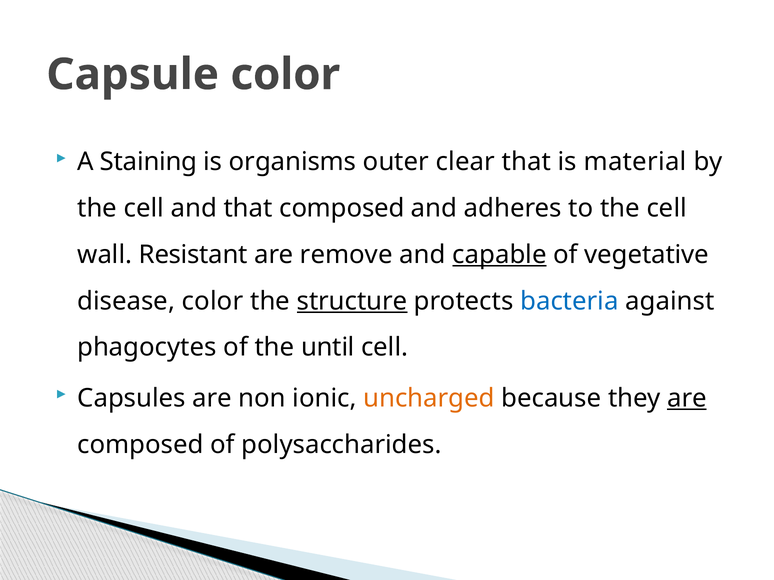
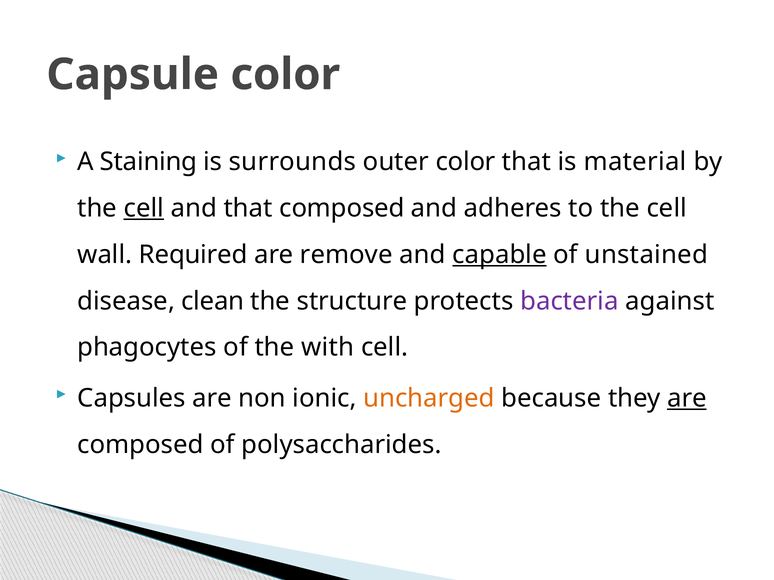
organisms: organisms -> surrounds (292, 162)
outer clear: clear -> color (466, 162)
cell underline: none -> present (144, 208)
Resistant: Resistant -> Required (193, 255)
vegetative: vegetative -> unstained (647, 255)
disease color: color -> clean (213, 301)
structure underline: present -> none (352, 301)
bacteria colour: blue -> purple (569, 301)
until: until -> with (328, 348)
